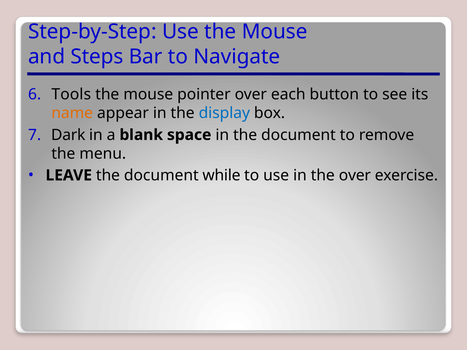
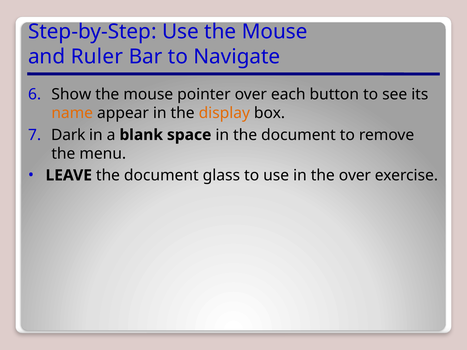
Steps: Steps -> Ruler (97, 57)
Tools: Tools -> Show (71, 94)
display colour: blue -> orange (224, 113)
while: while -> glass (221, 175)
